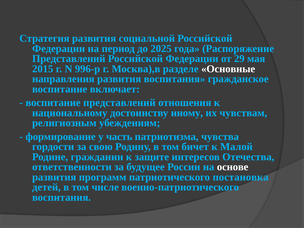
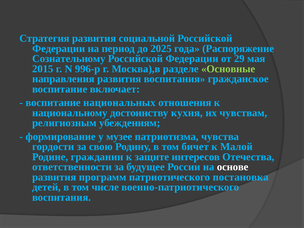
Представлений: Представлений -> Сознательному (69, 59)
Основные colour: white -> light green (228, 69)
воспитание представлений: представлений -> национальных (119, 103)
иному: иному -> кухня (187, 113)
часть: часть -> музее (119, 137)
